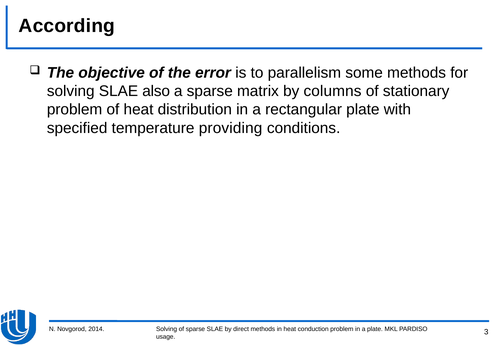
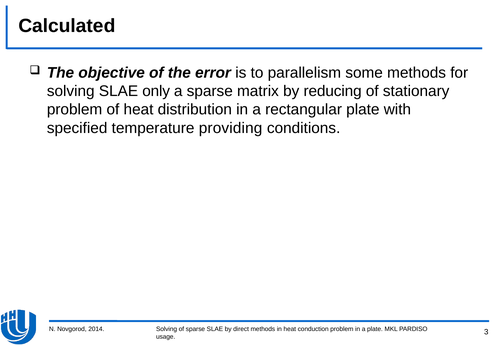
According: According -> Calculated (67, 26)
also: also -> only (156, 91)
columns: columns -> reducing (333, 91)
